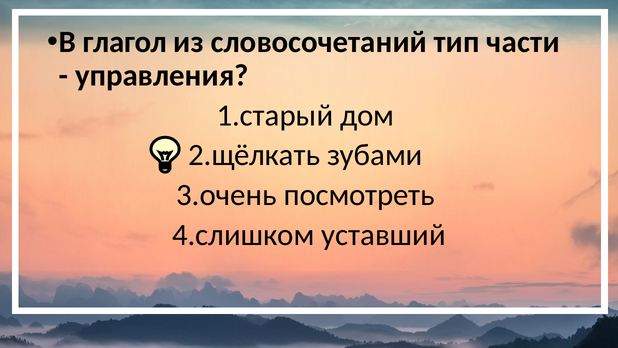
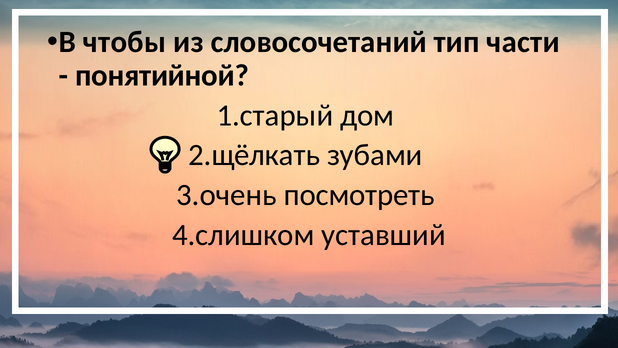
глагол: глагол -> чтобы (125, 42)
управления: управления -> понятийной (162, 75)
